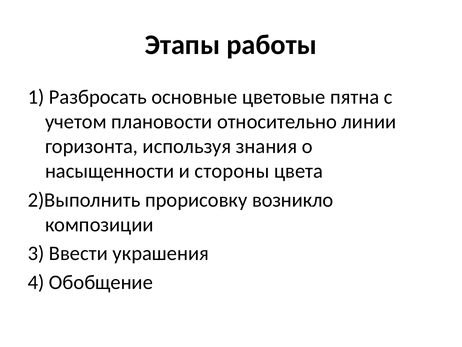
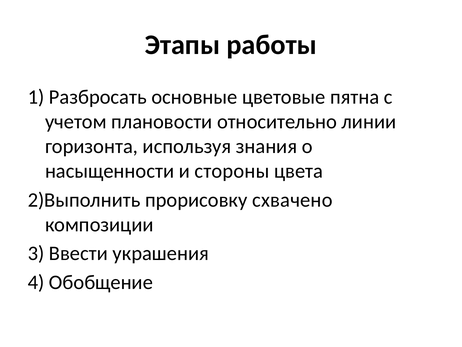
возникло: возникло -> схвачено (292, 200)
